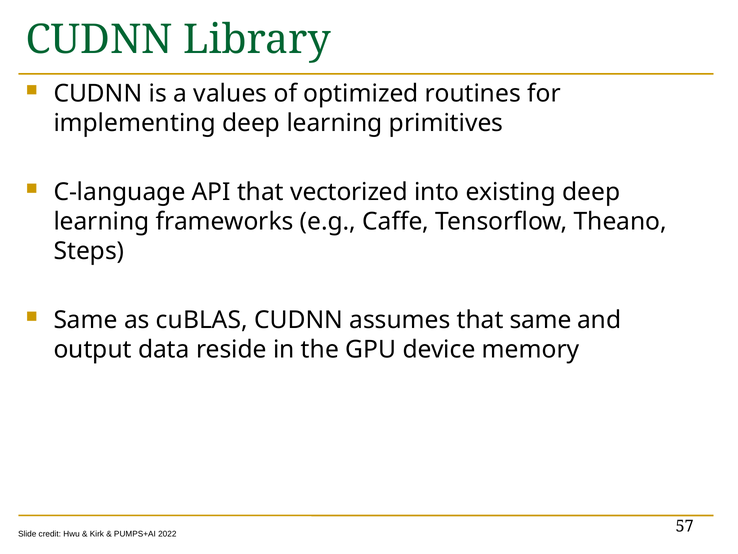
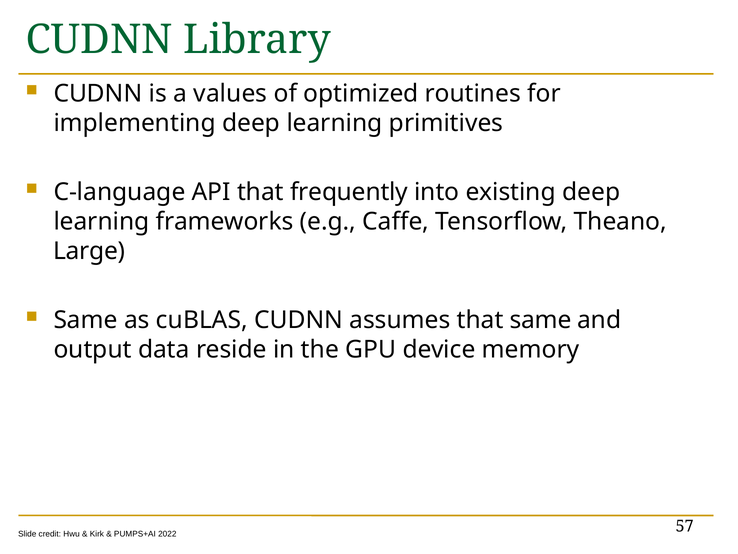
vectorized: vectorized -> frequently (349, 192)
Steps: Steps -> Large (89, 251)
